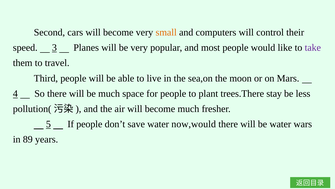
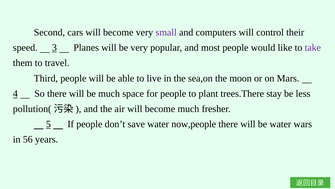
small colour: orange -> purple (166, 32)
now,would: now,would -> now,people (194, 124)
89: 89 -> 56 (28, 139)
